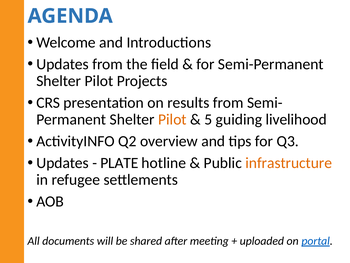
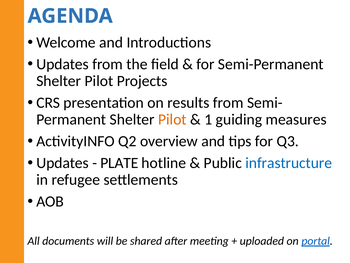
5: 5 -> 1 (208, 119)
livelihood: livelihood -> measures (296, 119)
infrastructure colour: orange -> blue (289, 163)
